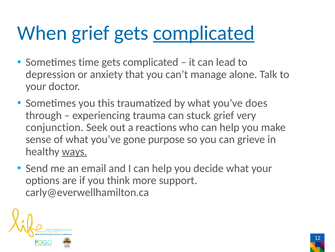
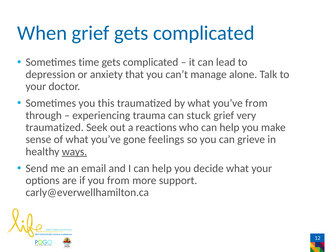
complicated underline: present -> none (204, 33)
you’ve does: does -> from (256, 103)
conjunction: conjunction -> traumatized (55, 127)
purpose: purpose -> feelings (166, 139)
you think: think -> from (118, 180)
